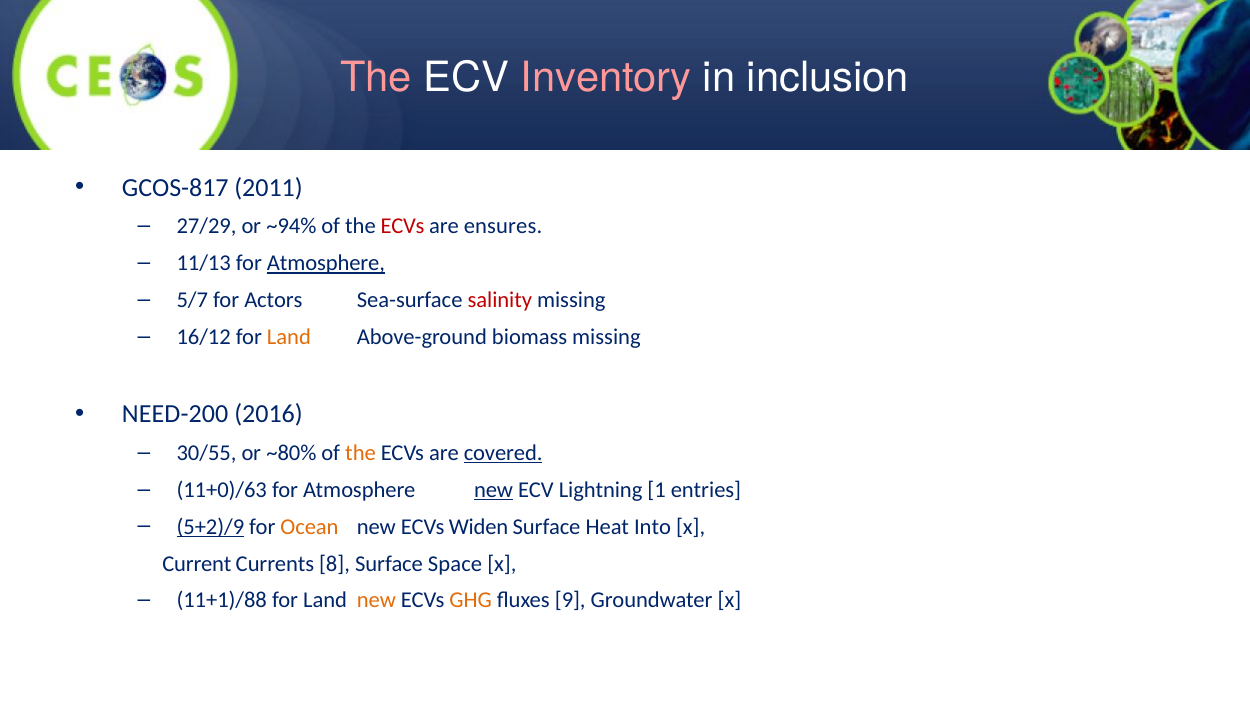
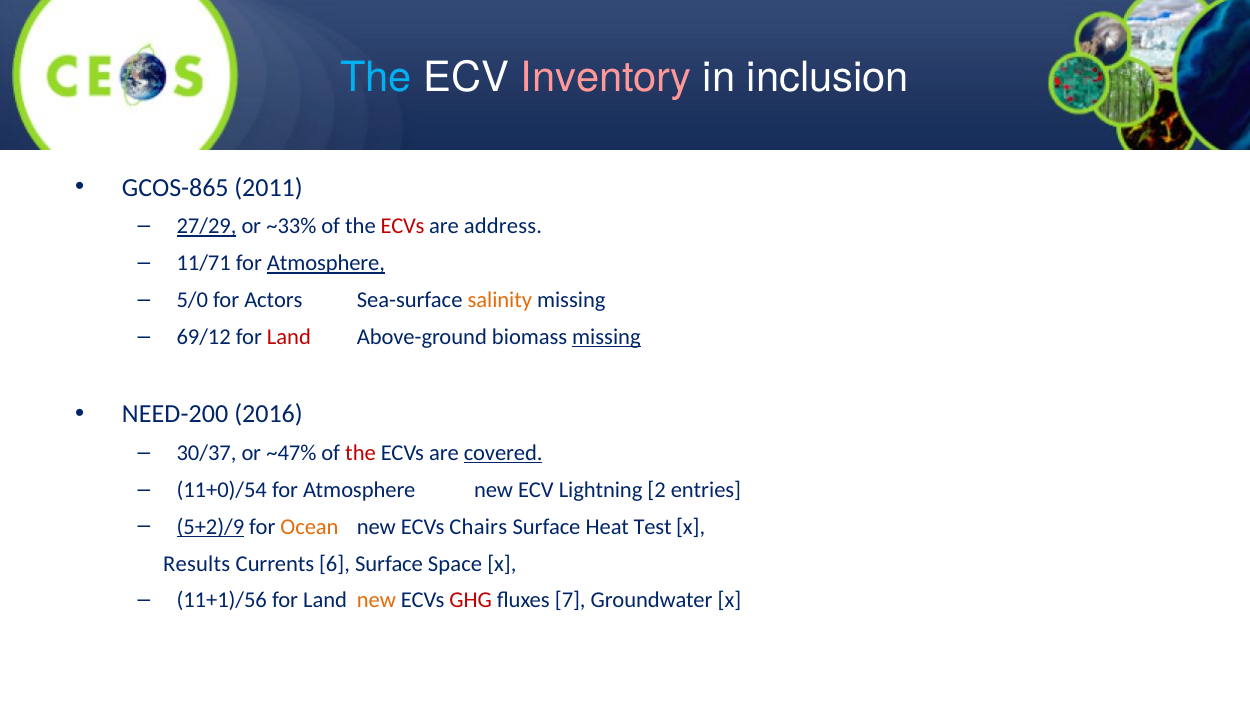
The colour: pink -> light blue (376, 78)
GCOS-817: GCOS-817 -> GCOS-865 (175, 188)
27/29 underline: none -> present (206, 226)
~94%: ~94% -> ~33% (291, 226)
ensures: ensures -> address (503, 226)
11/13: 11/13 -> 11/71 (204, 263)
5/7: 5/7 -> 5/0 (192, 300)
salinity colour: red -> orange (500, 300)
16/12: 16/12 -> 69/12 (204, 337)
Land colour: orange -> red (289, 337)
missing underline: none -> present (606, 337)
30/55: 30/55 -> 30/37 (206, 453)
~80%: ~80% -> ~47% (291, 453)
the colour: orange -> red (361, 453)
11+0)/63: 11+0)/63 -> 11+0)/54 (222, 490)
new underline: present -> none (494, 490)
1: 1 -> 2 (657, 490)
Widen: Widen -> Chairs (478, 527)
Into: Into -> Test (653, 527)
Current: Current -> Results (197, 564)
8: 8 -> 6 (334, 564)
11+1)/88: 11+1)/88 -> 11+1)/56 (222, 601)
GHG colour: orange -> red (471, 601)
9: 9 -> 7 (570, 601)
